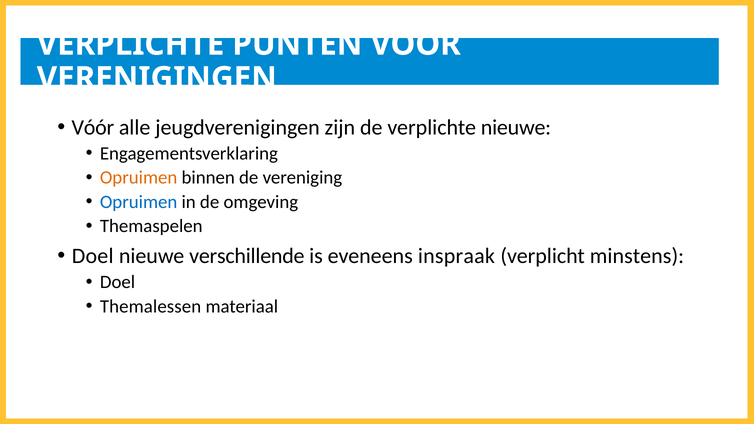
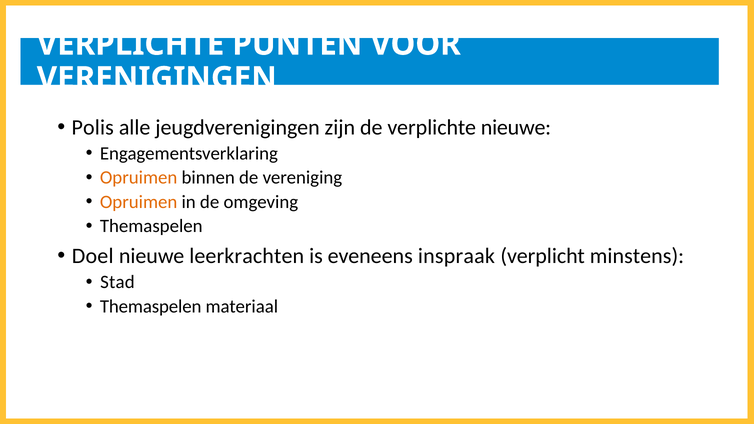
Vóór: Vóór -> Polis (93, 127)
Opruimen colour: blue -> orange (139, 202)
verschillende: verschillende -> leerkrachten (247, 256)
Doel: Doel -> Stad (117, 282)
Themalessen: Themalessen -> Themaspelen (151, 306)
